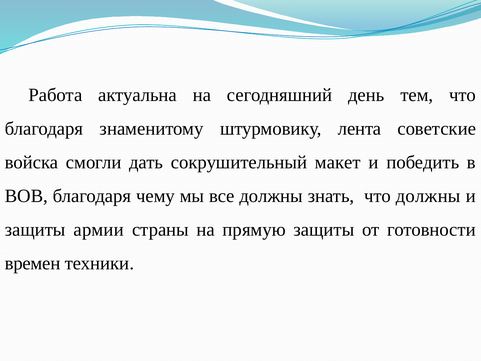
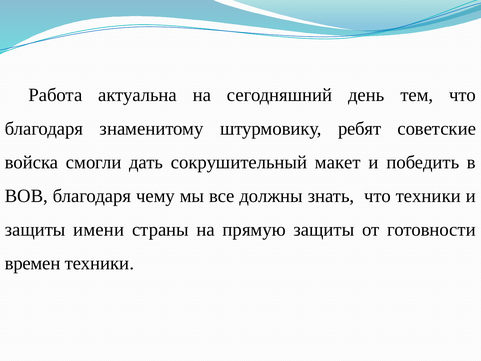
лента: лента -> ребят (360, 128)
что должны: должны -> техники (428, 196)
армии: армии -> имени (99, 230)
